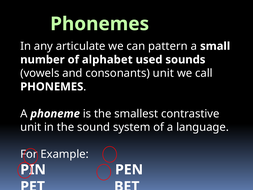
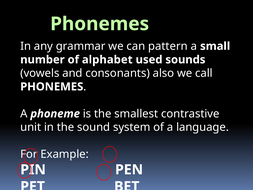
articulate: articulate -> grammar (81, 46)
consonants unit: unit -> also (163, 73)
